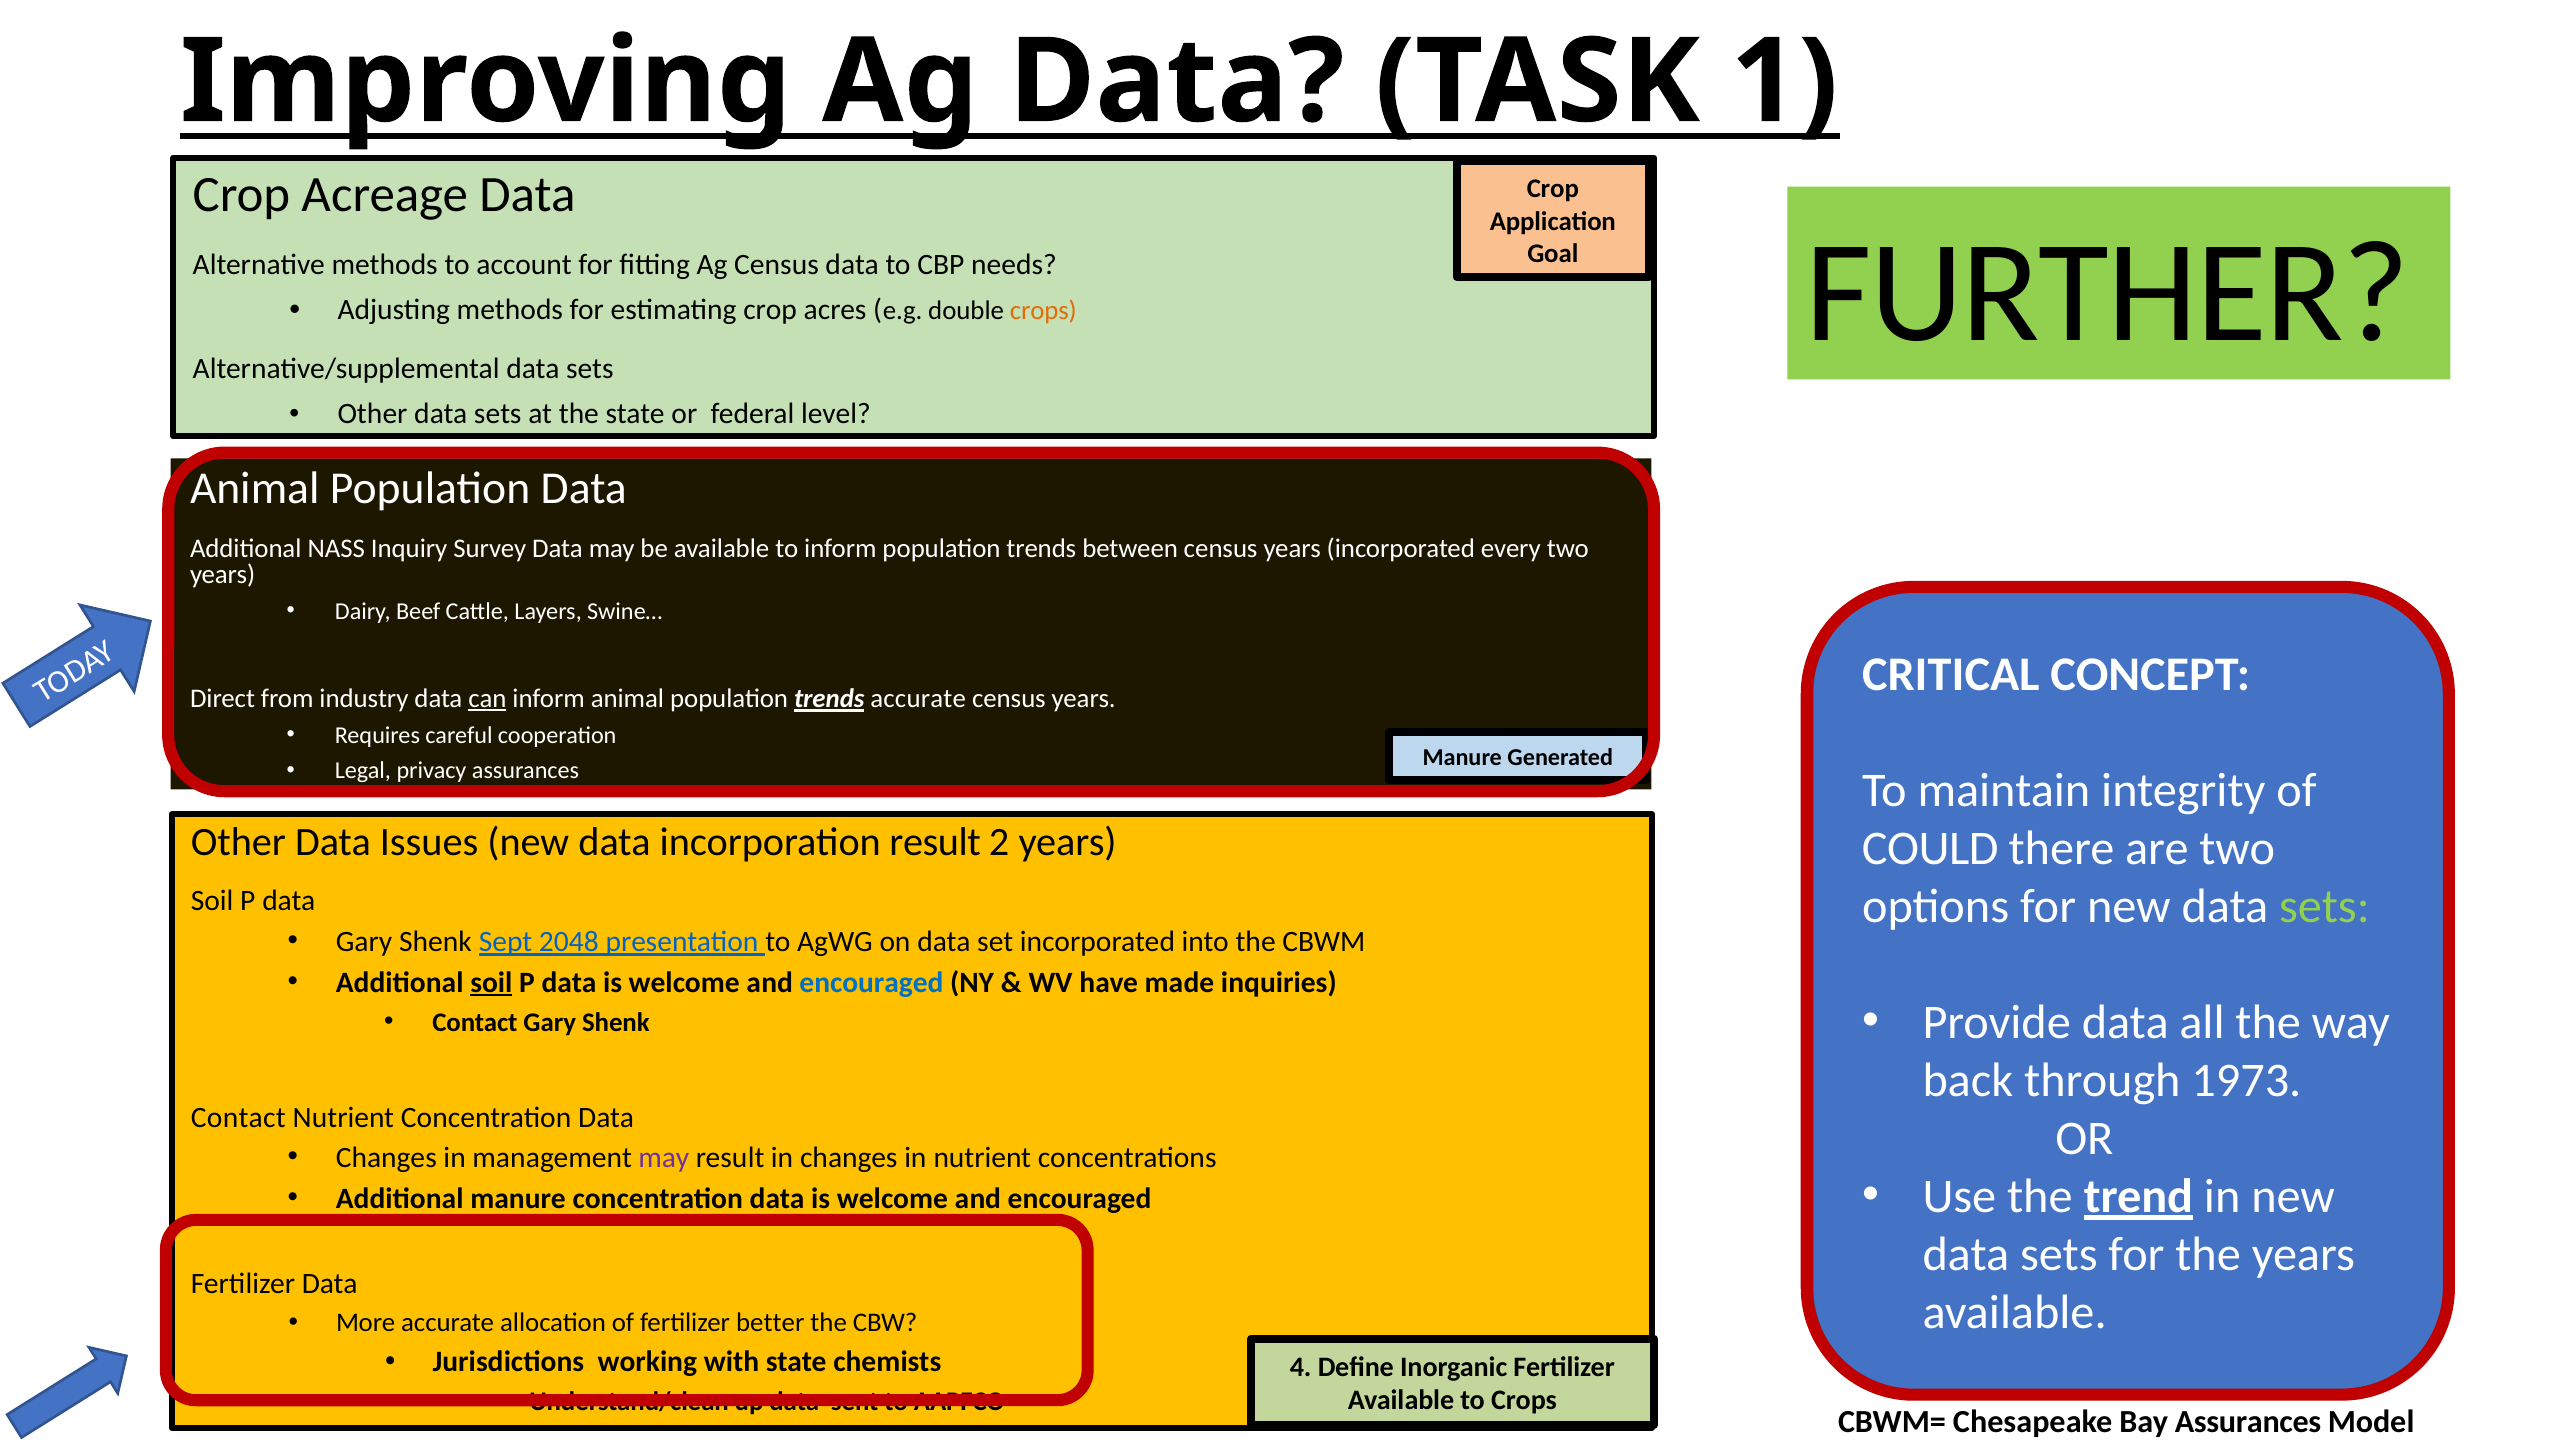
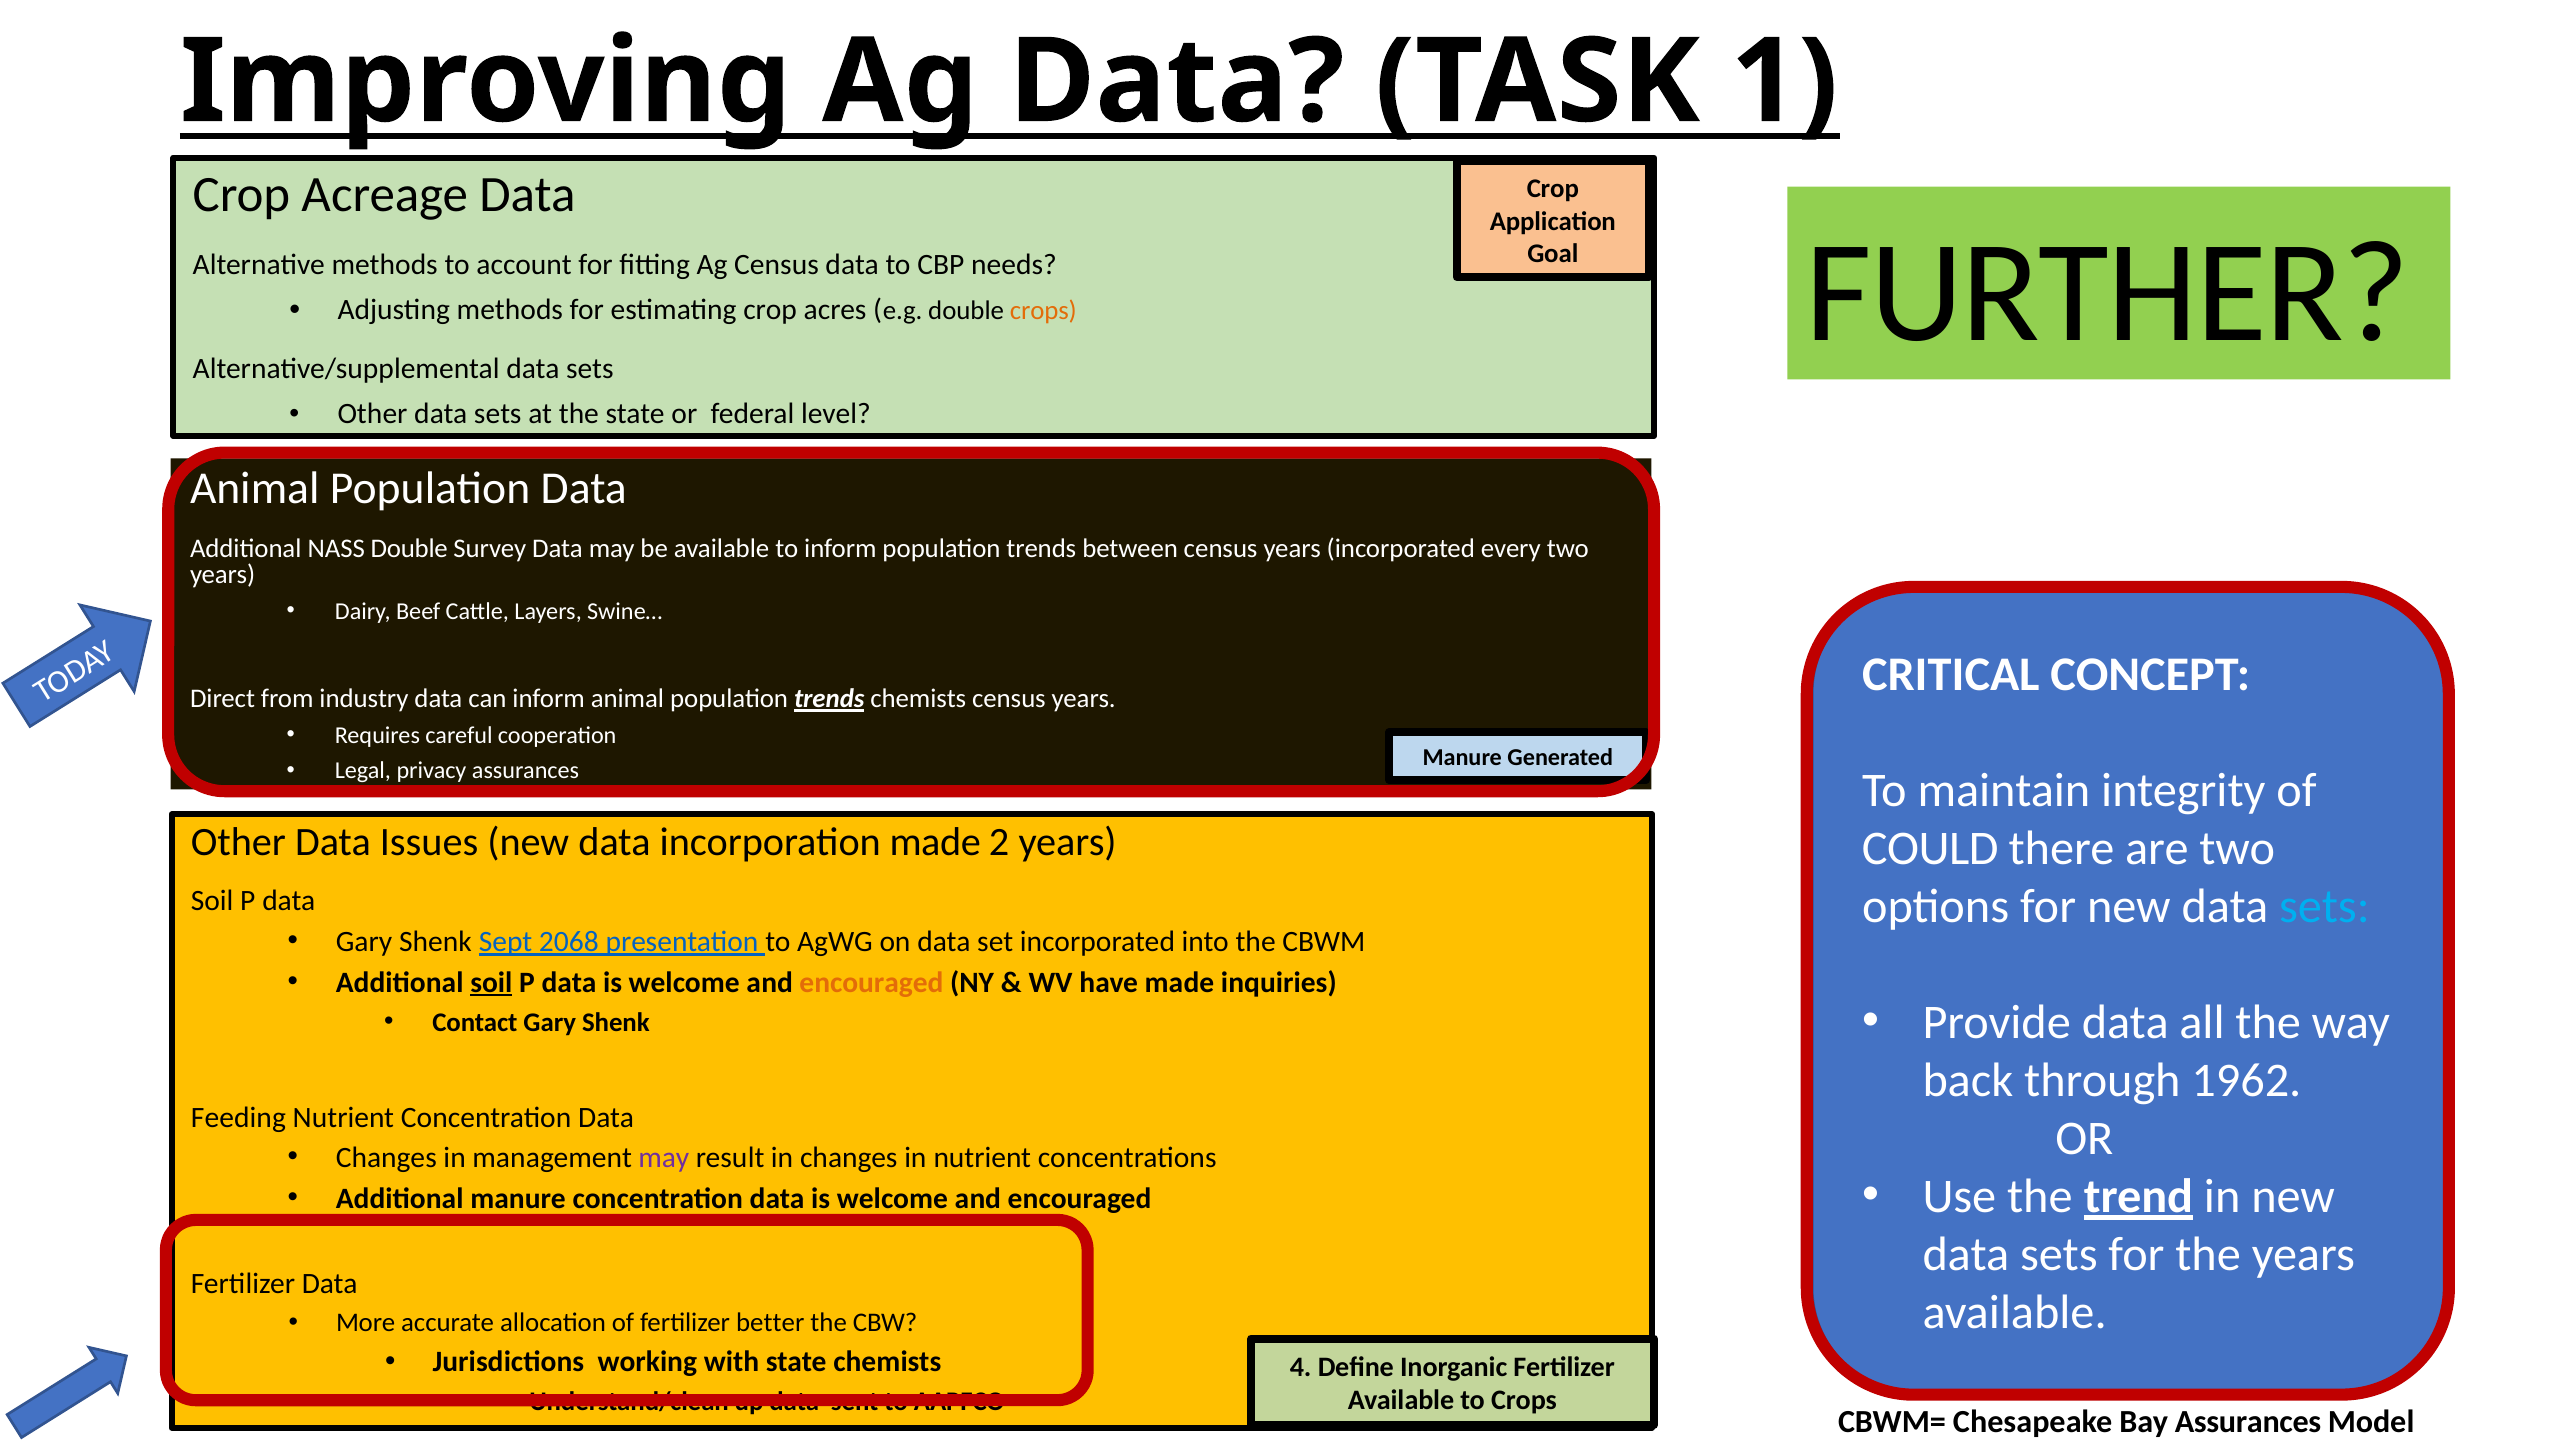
NASS Inquiry: Inquiry -> Double (409, 549)
can underline: present -> none (488, 699)
trends accurate: accurate -> chemists (918, 699)
incorporation result: result -> made (935, 842)
sets colour: light green -> light blue (2324, 907)
2048: 2048 -> 2068 (569, 942)
encouraged colour: blue -> orange (871, 983)
1973: 1973 -> 1962 (2246, 1080)
Contact: Contact -> Feeding (238, 1117)
